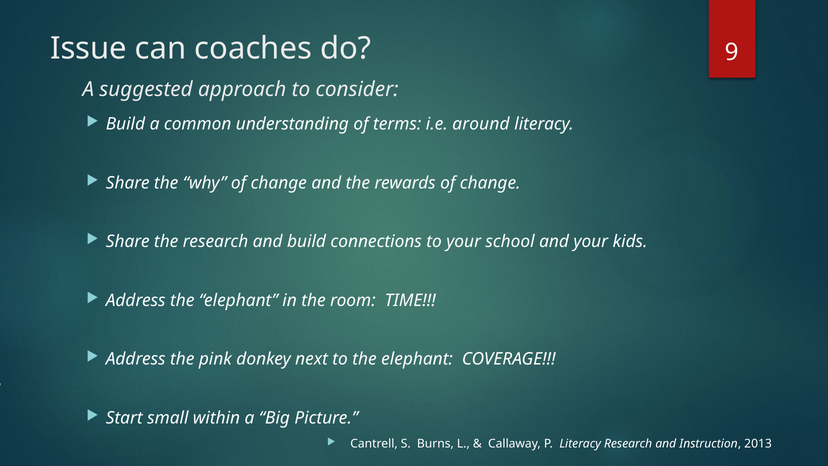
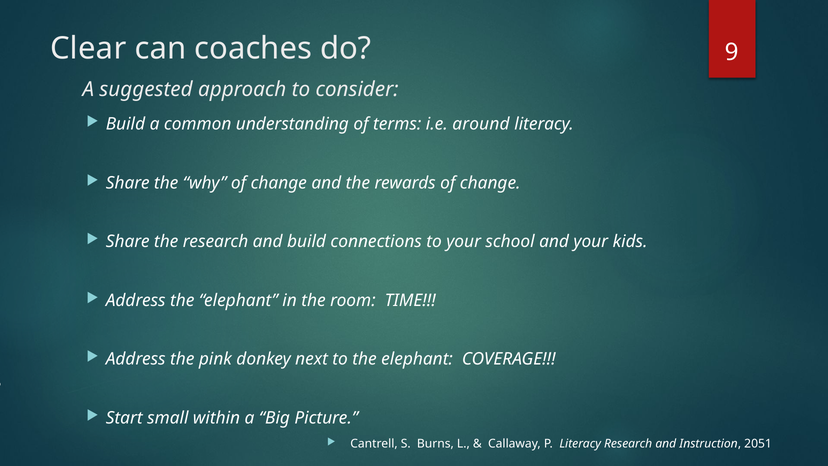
Issue: Issue -> Clear (88, 49)
2013: 2013 -> 2051 (758, 444)
